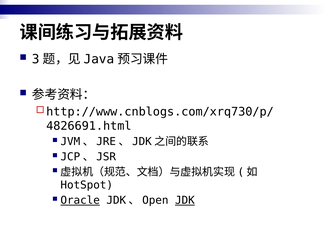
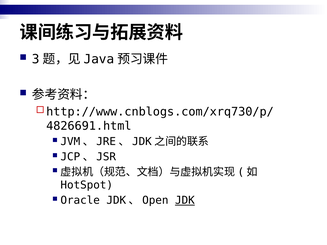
Oracle underline: present -> none (80, 201)
